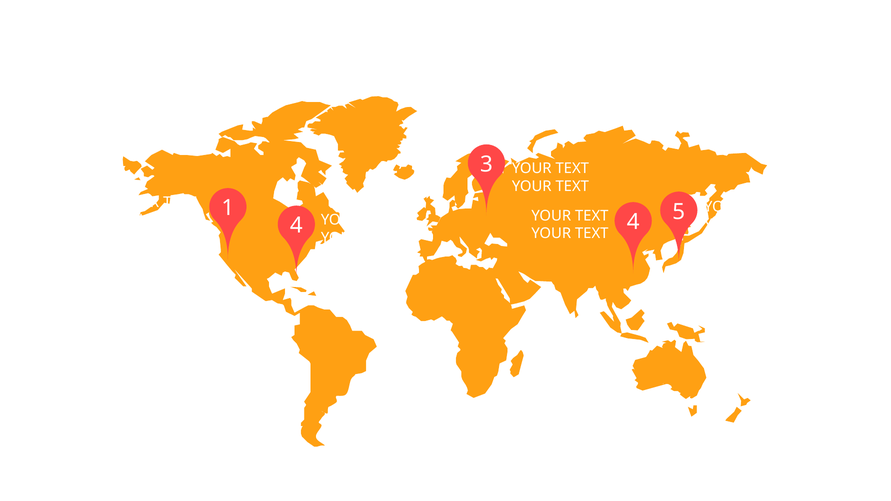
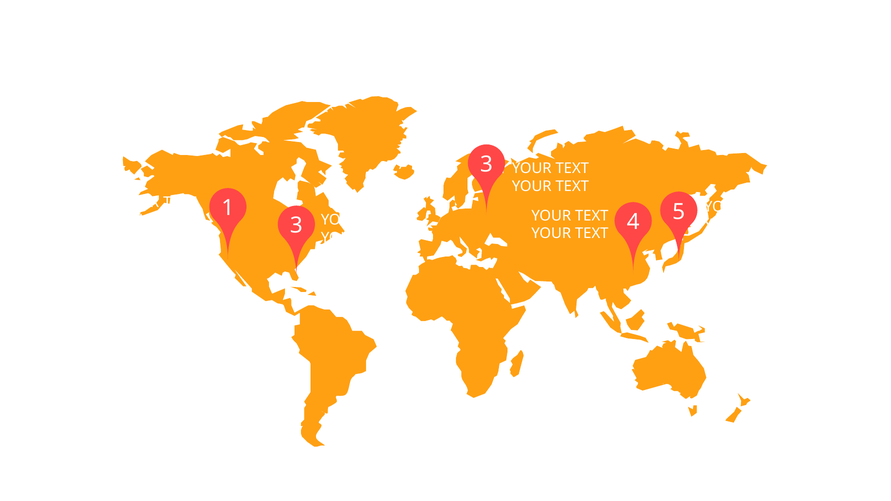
4: 4 -> 3 (296, 226)
